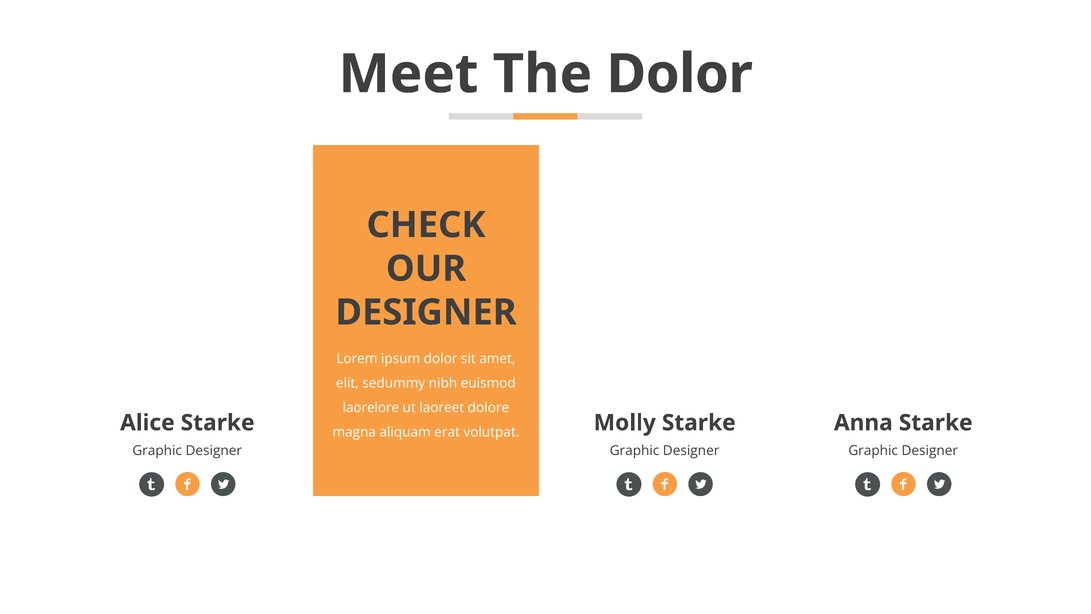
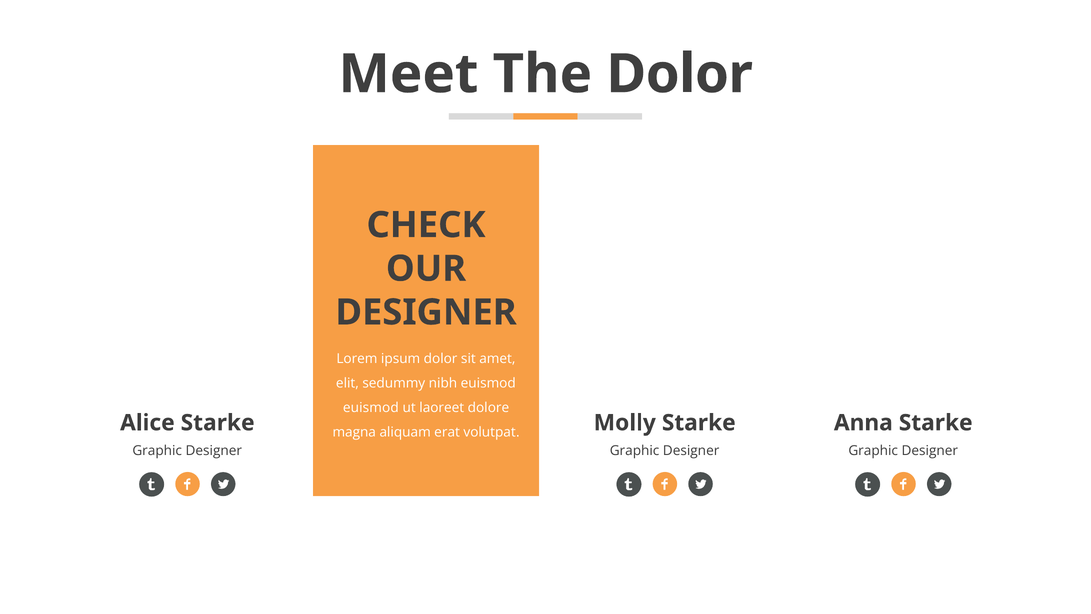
laorelore: laorelore -> euismod (371, 407)
